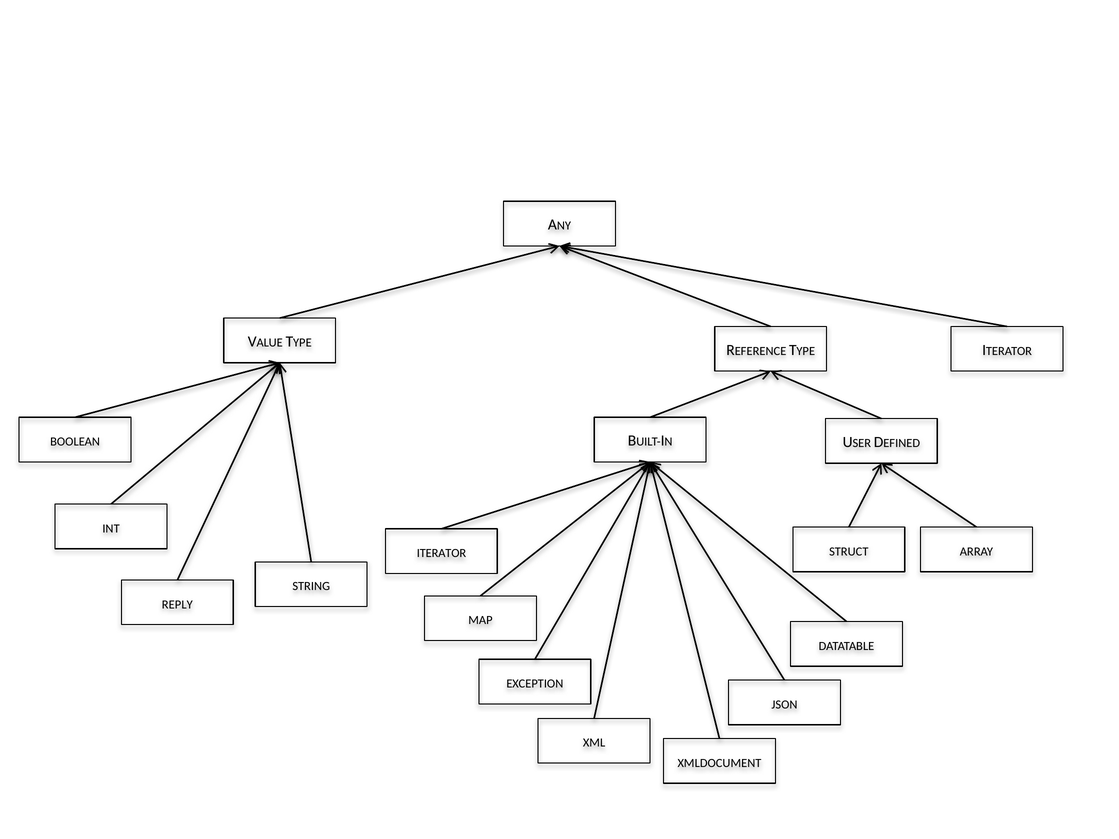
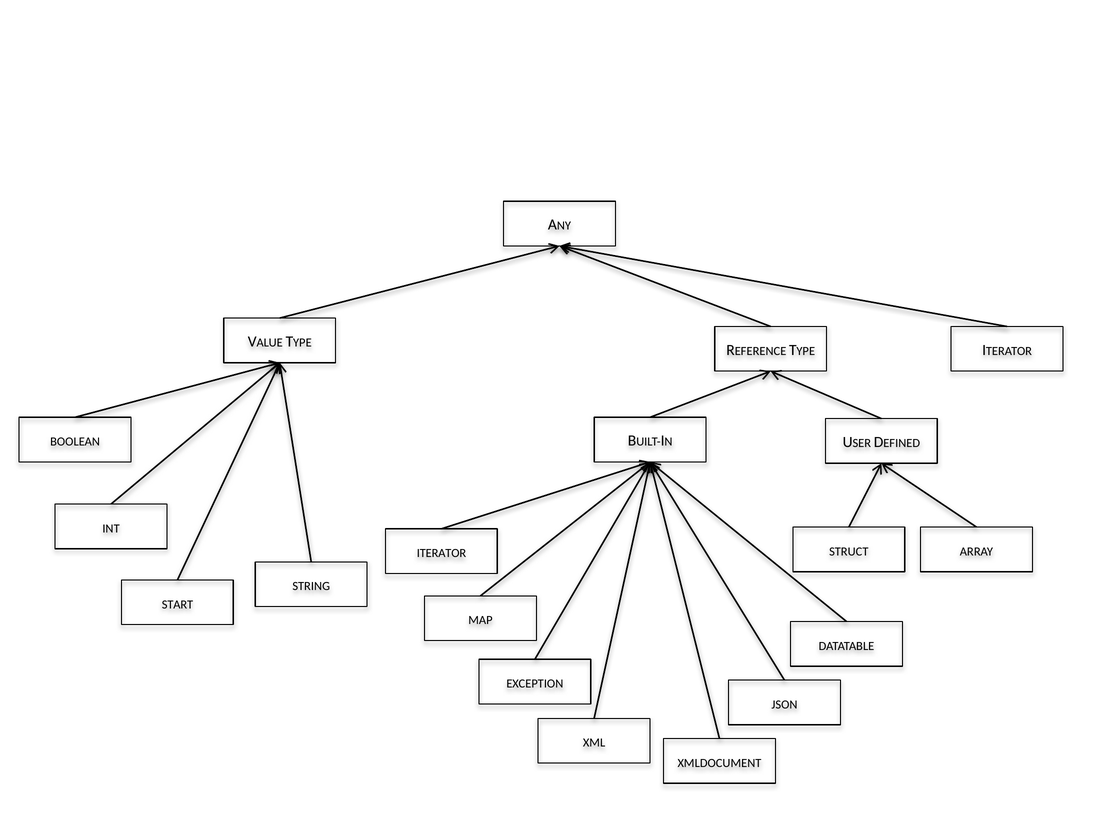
REPLY: REPLY -> START (177, 605)
